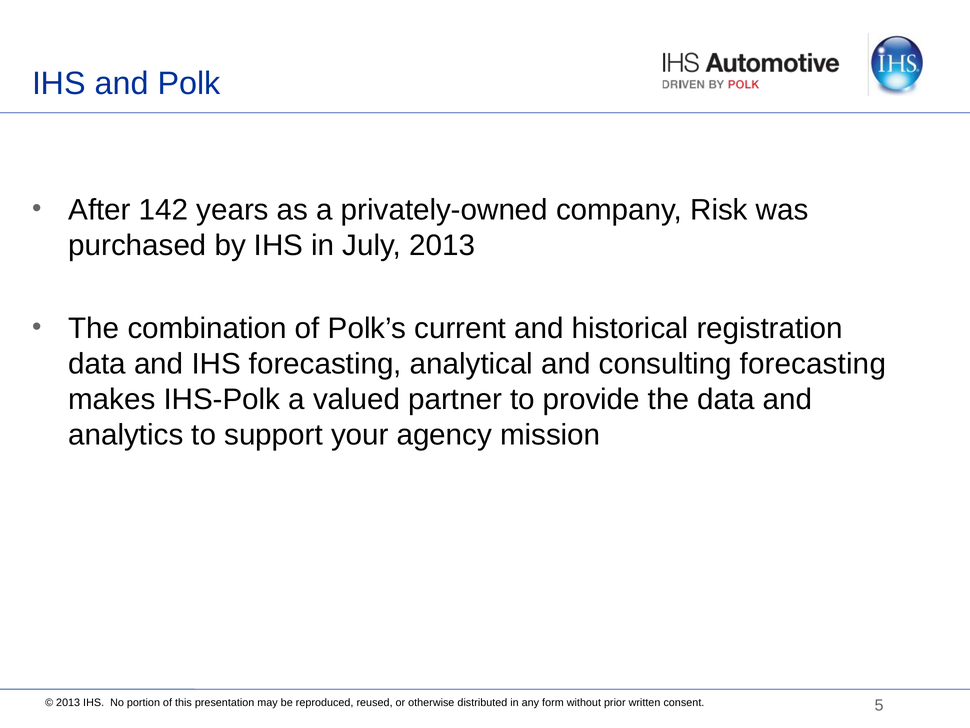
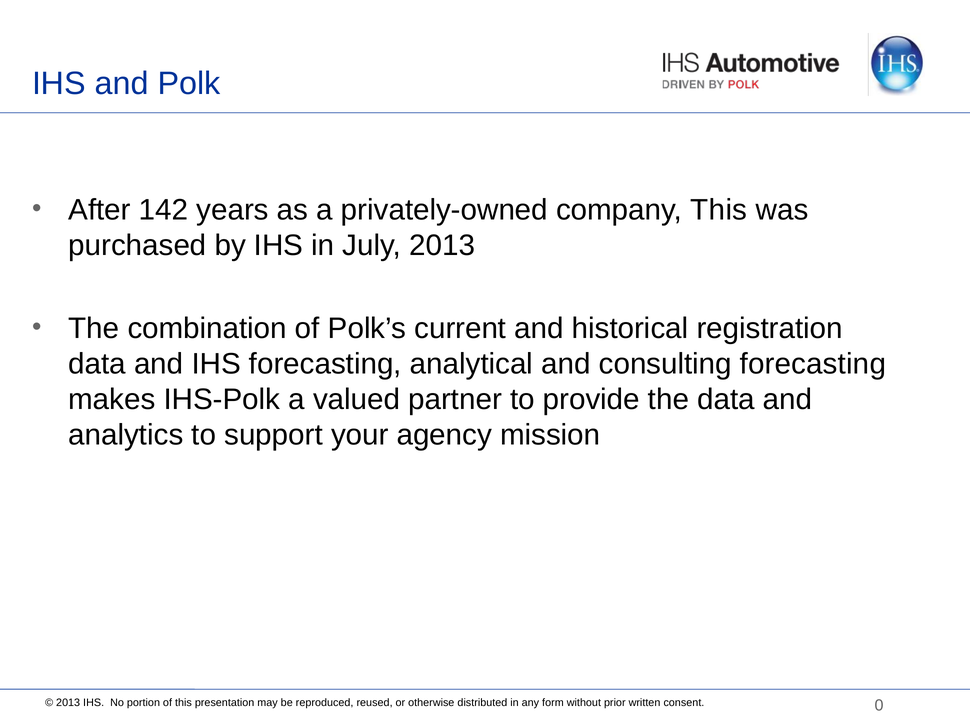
company Risk: Risk -> This (719, 210)
5: 5 -> 0 (879, 705)
